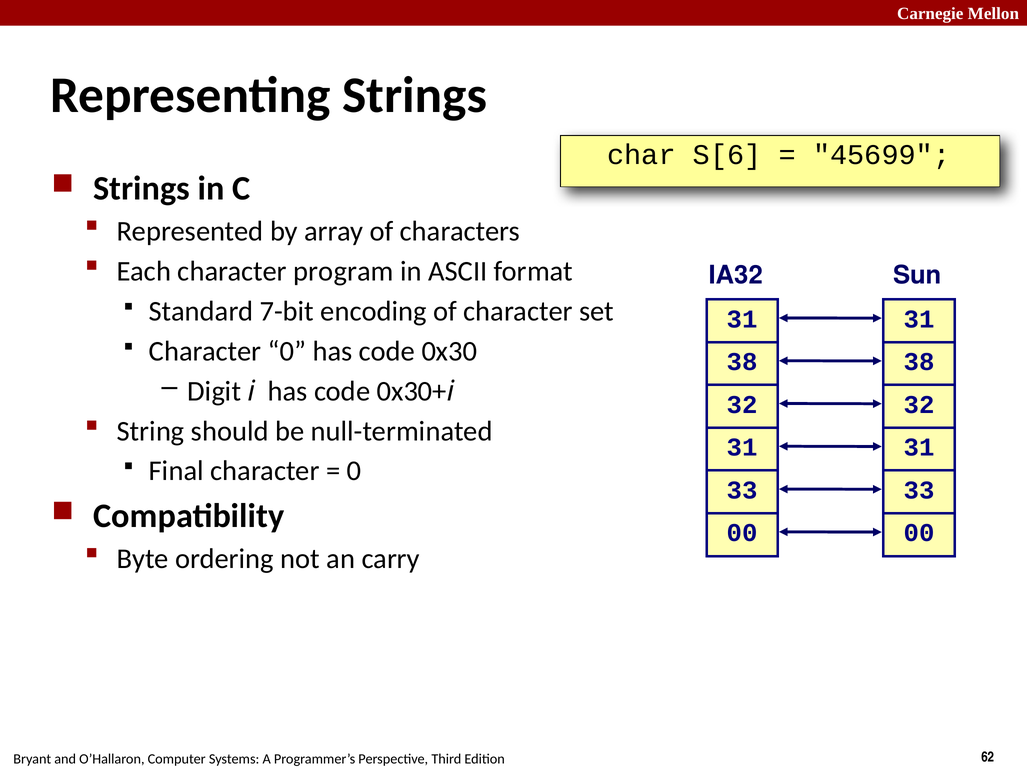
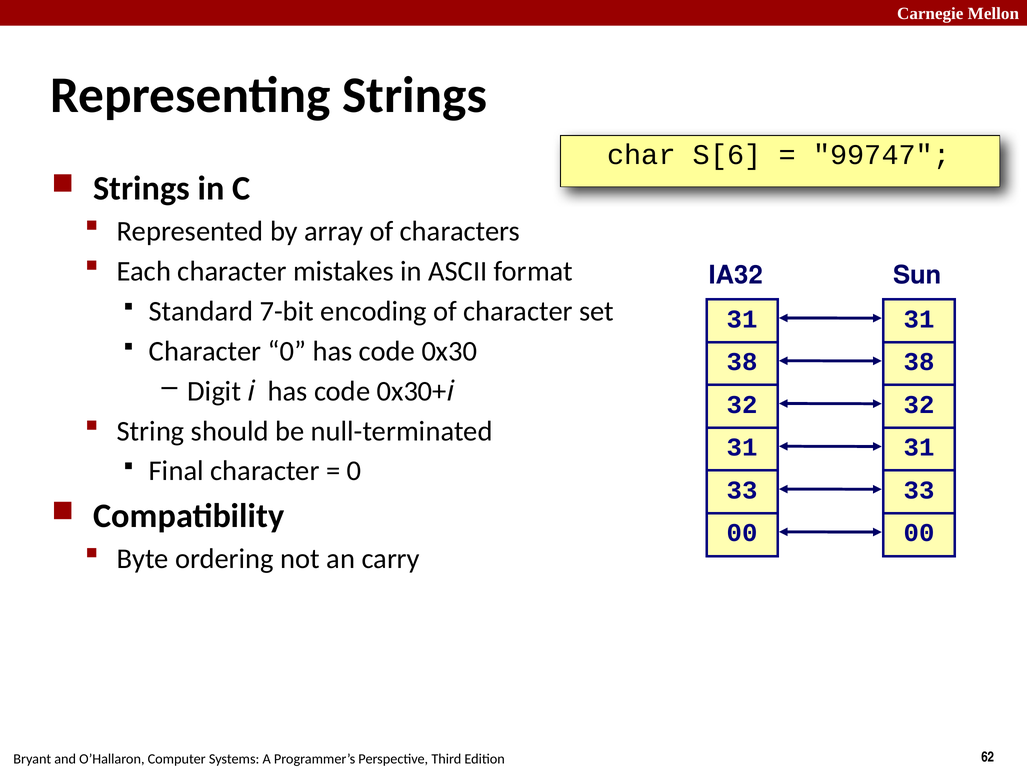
45699: 45699 -> 99747 (882, 155)
program: program -> mistakes (344, 271)
